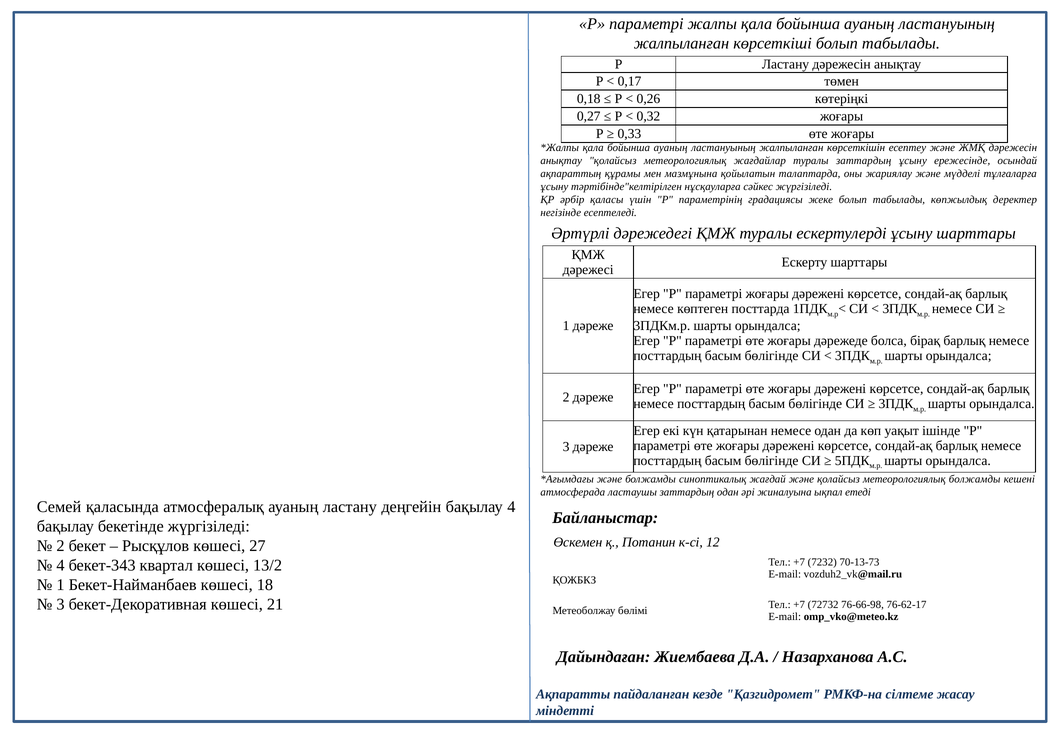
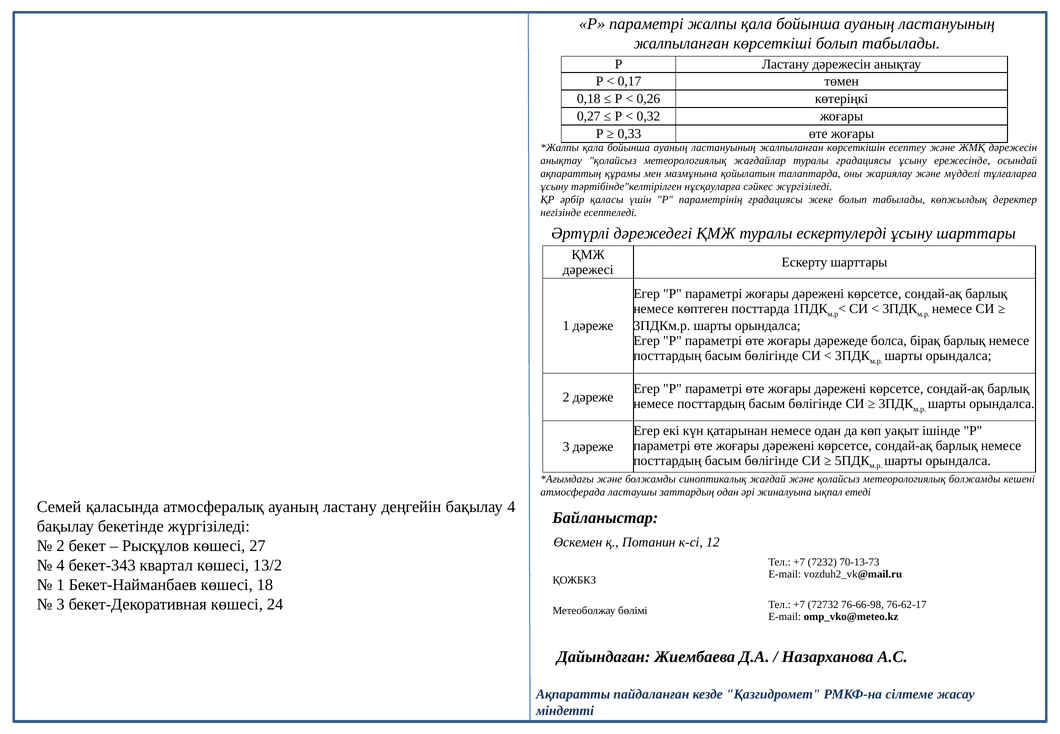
туралы заттардың: заттардың -> градациясы (864, 161)
21: 21 -> 24 (275, 604)
